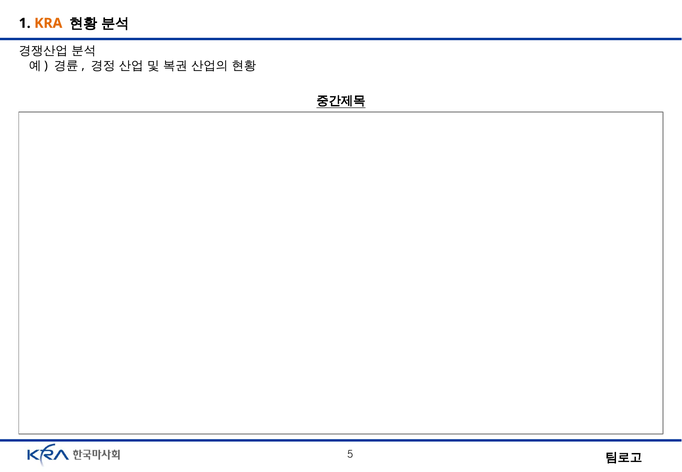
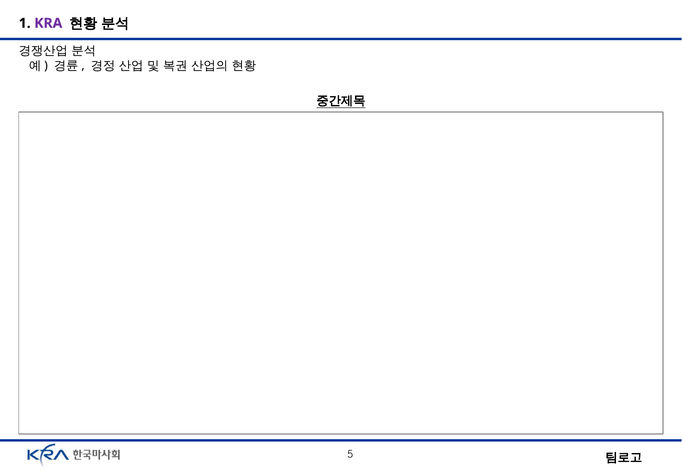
KRA colour: orange -> purple (48, 23)
